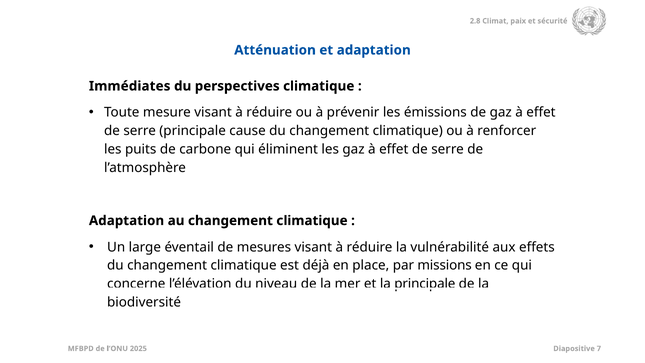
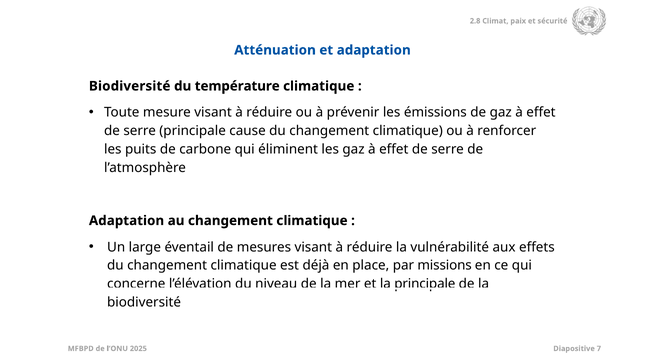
Immédiates: Immédiates -> Biodiversité (130, 86)
perspectives: perspectives -> température (237, 86)
